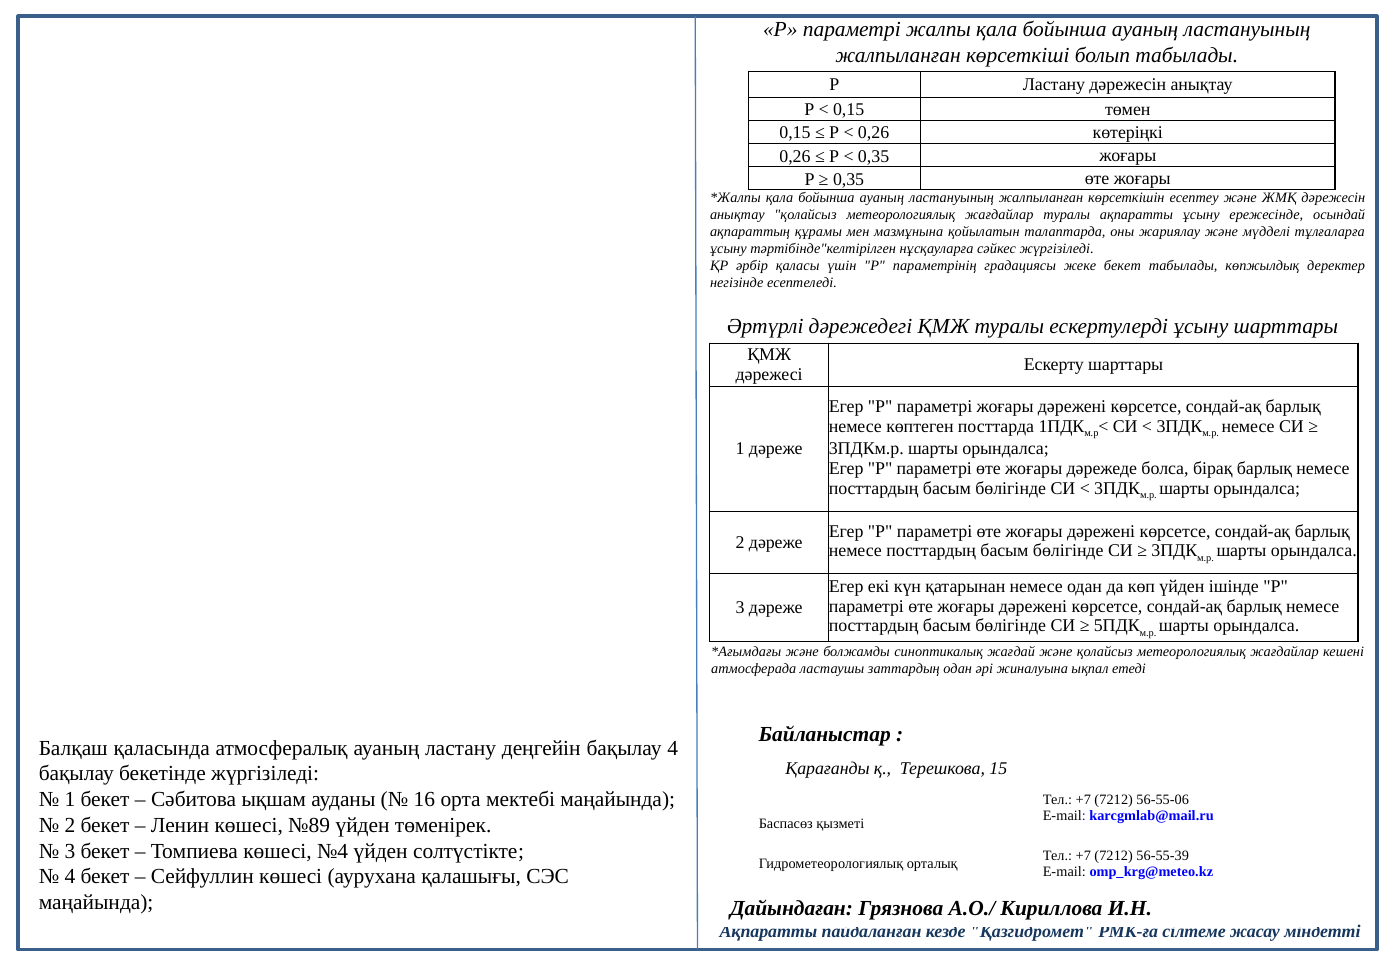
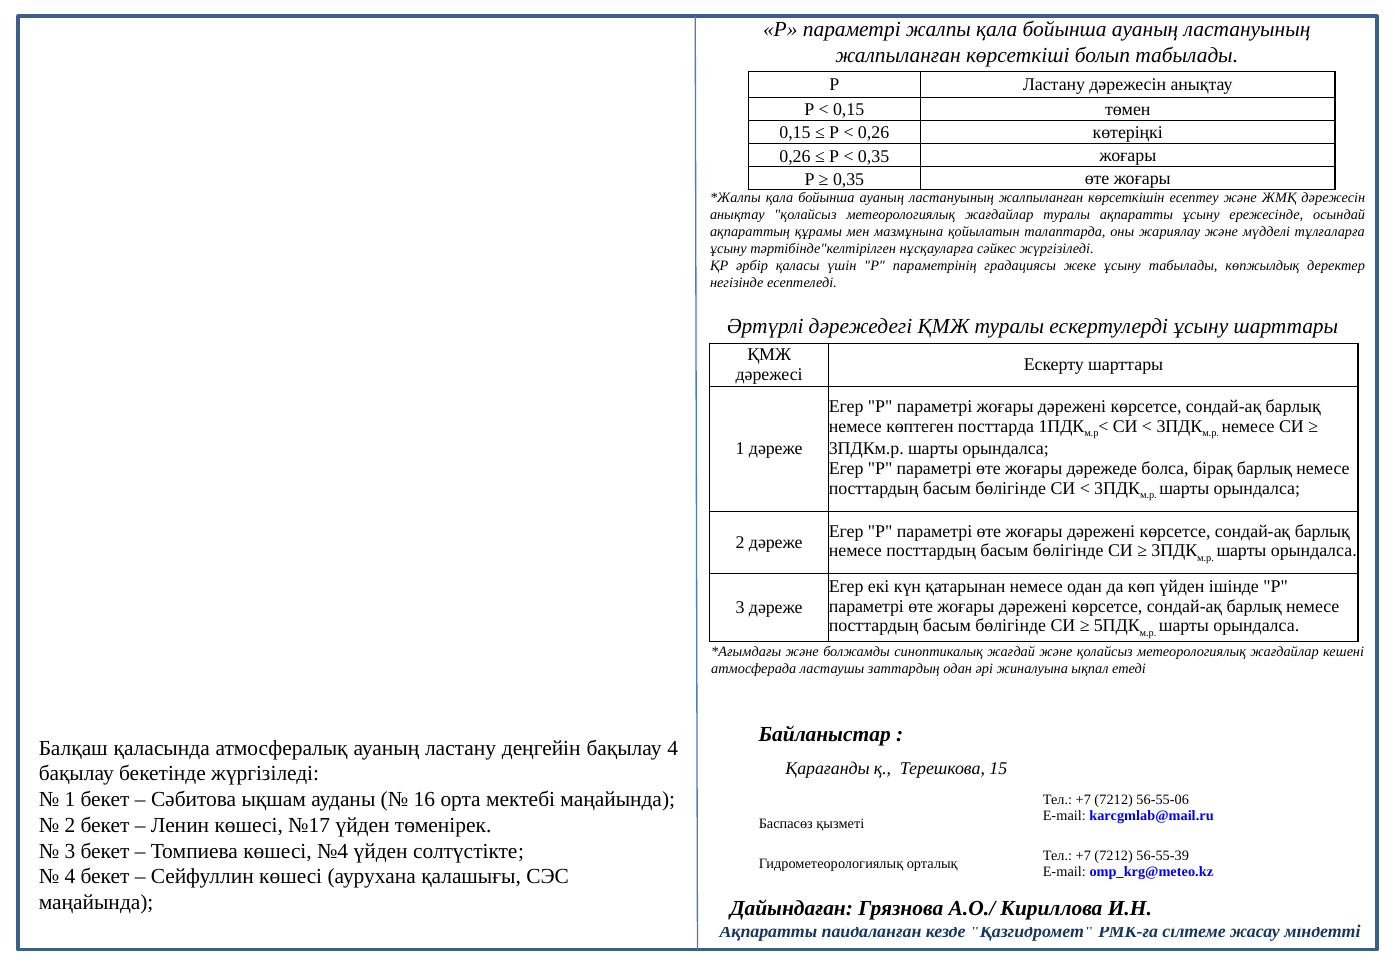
жеке бекет: бекет -> ұсыну (1122, 266)
№89: №89 -> №17 (309, 825)
